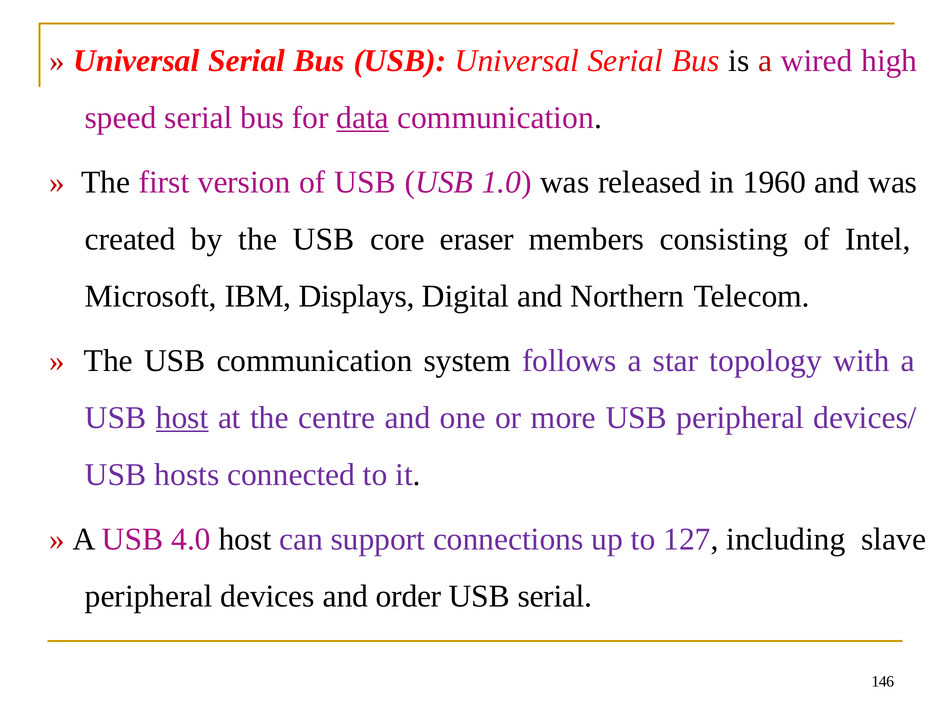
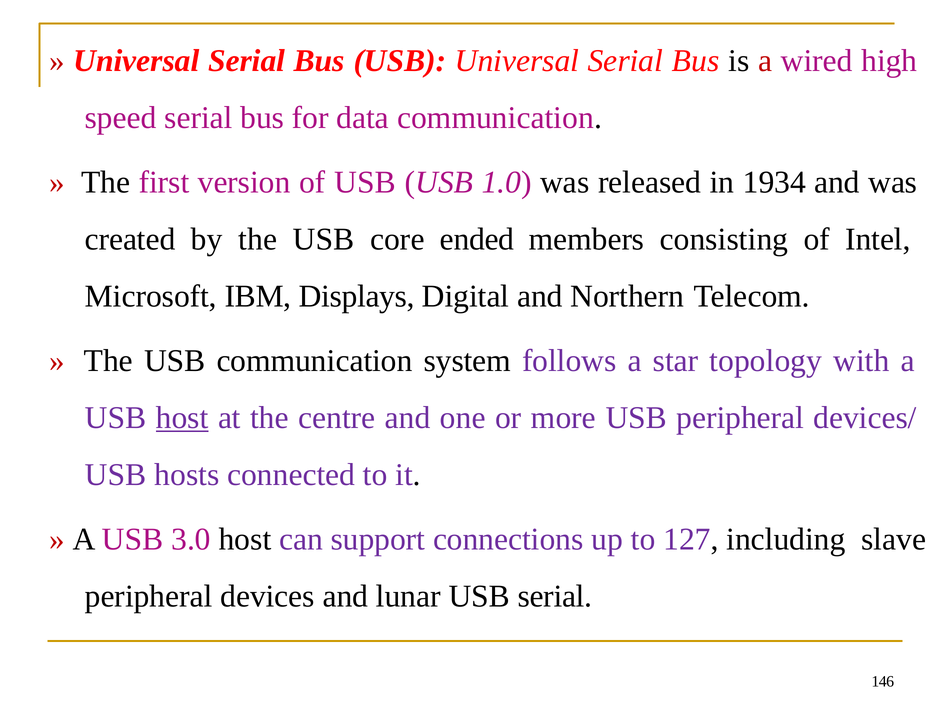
data underline: present -> none (363, 118)
1960: 1960 -> 1934 (774, 182)
eraser: eraser -> ended (477, 239)
4.0: 4.0 -> 3.0 (191, 540)
order: order -> lunar (408, 597)
